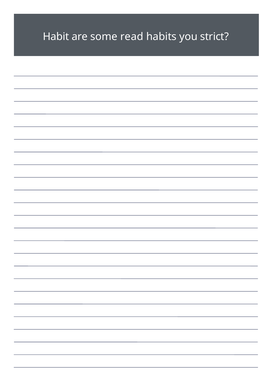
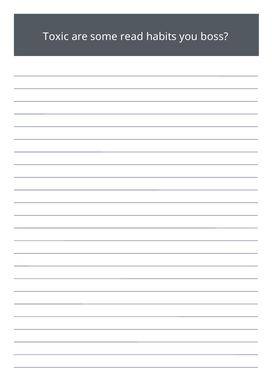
Habit: Habit -> Toxic (56, 37)
strict: strict -> boss (214, 37)
